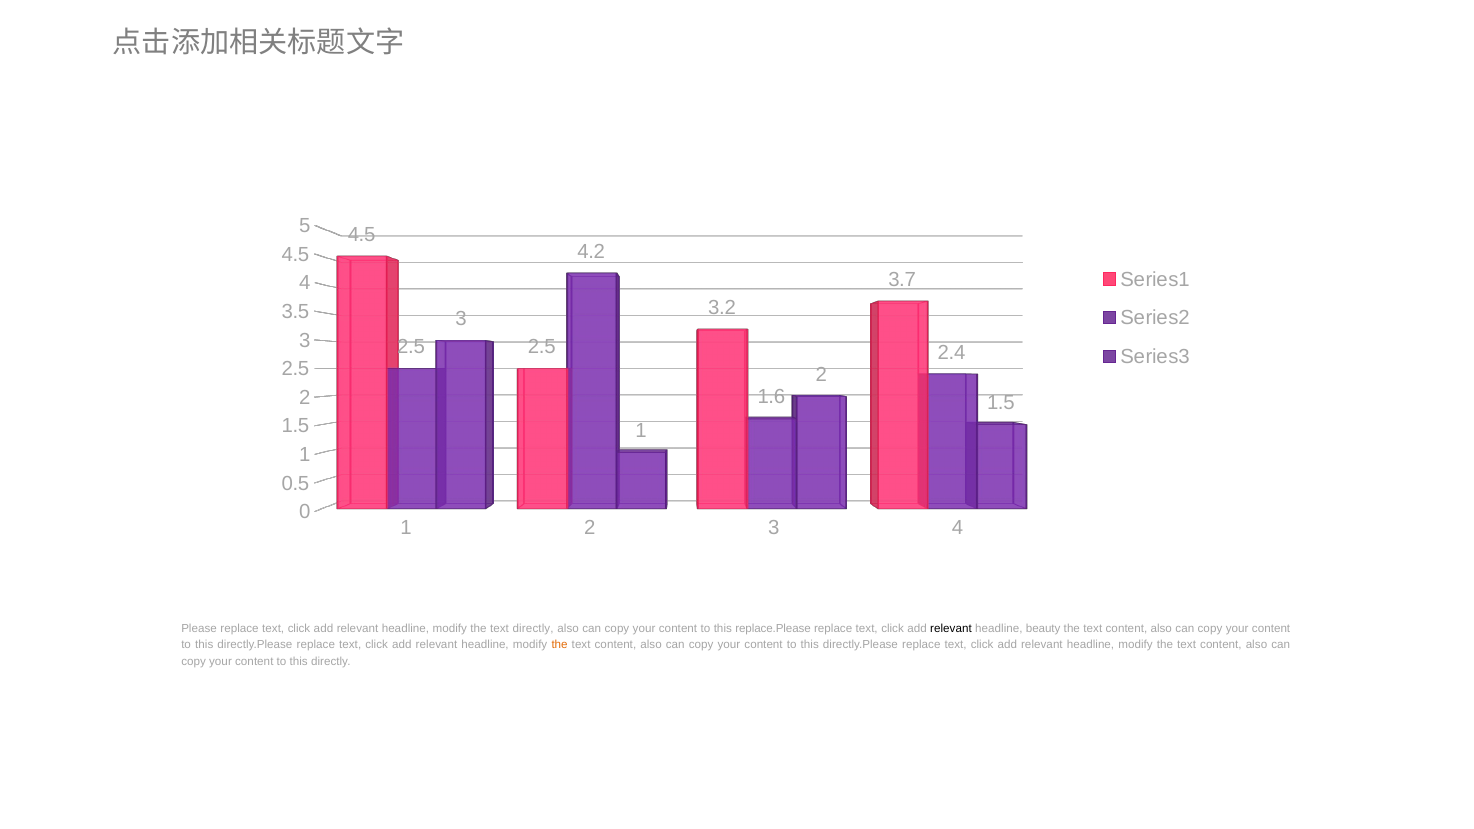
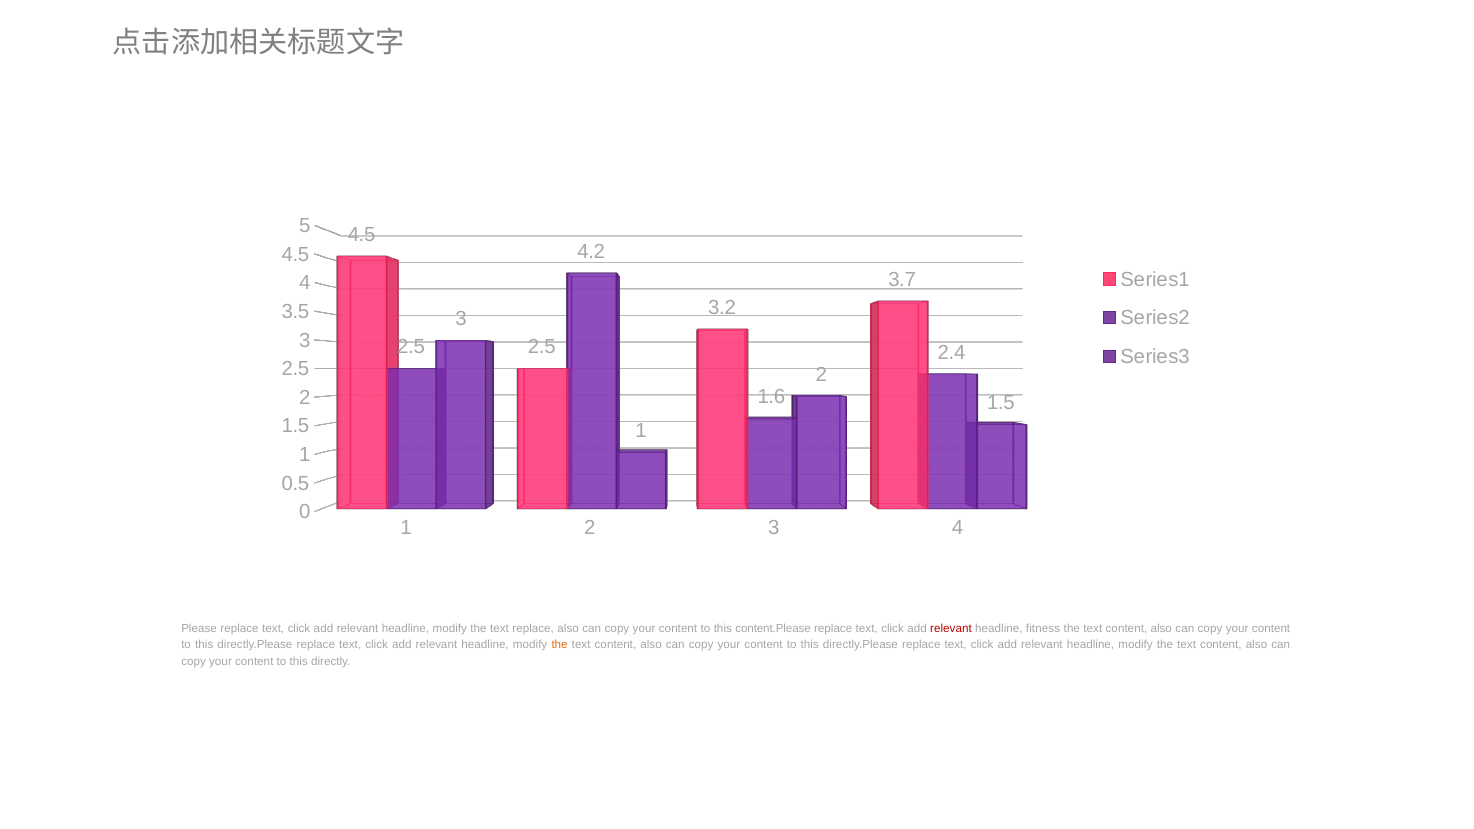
text directly: directly -> replace (533, 628)
replace.Please: replace.Please -> content.Please (773, 628)
relevant colour: black -> red (951, 628)
beauty: beauty -> fitness (1043, 628)
